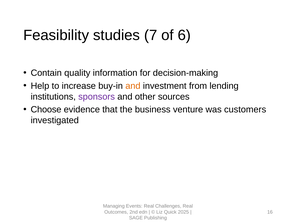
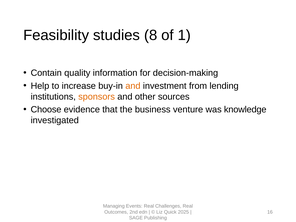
7: 7 -> 8 (151, 35)
6: 6 -> 1 (184, 35)
sponsors colour: purple -> orange (97, 97)
customers: customers -> knowledge (245, 110)
